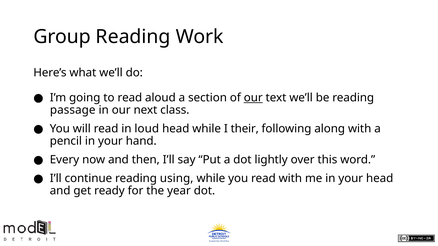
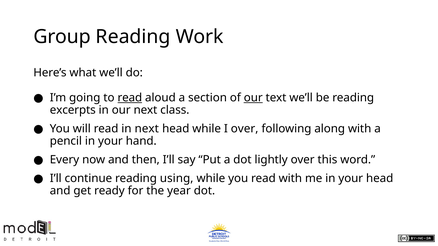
read underline: none -> present (130, 98)
passage: passage -> excerpts (73, 110)
in loud: loud -> next (147, 129)
I their: their -> over (245, 129)
